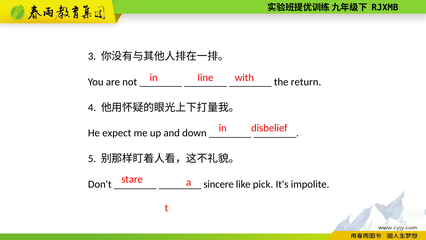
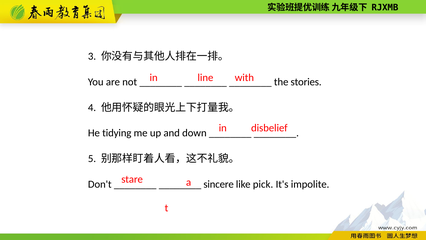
return: return -> stories (306, 82)
expect: expect -> tidying (117, 133)
